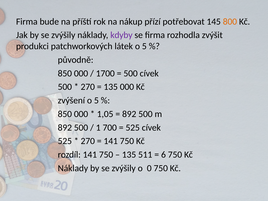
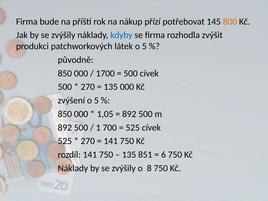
kdyby colour: purple -> blue (121, 35)
511: 511 -> 851 (145, 155)
0: 0 -> 8 (149, 168)
